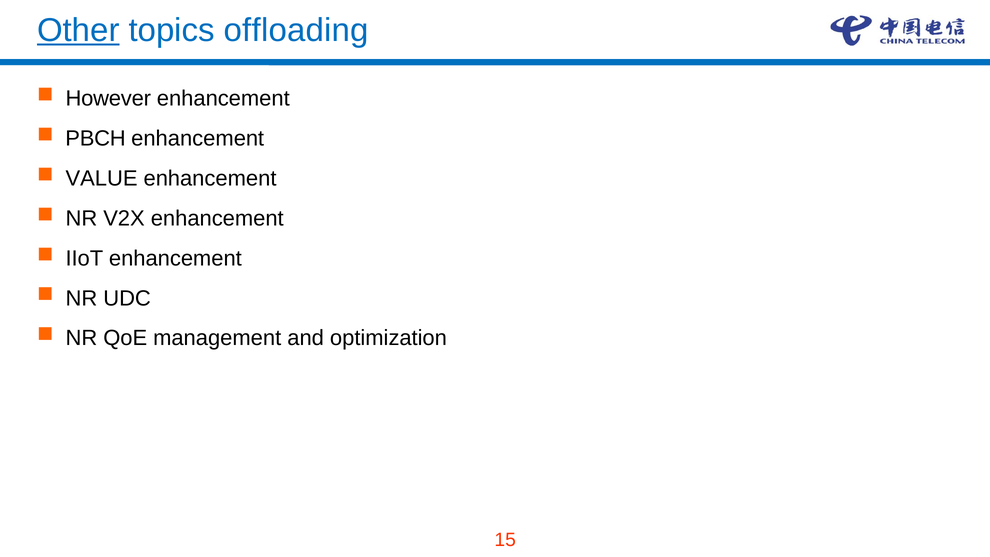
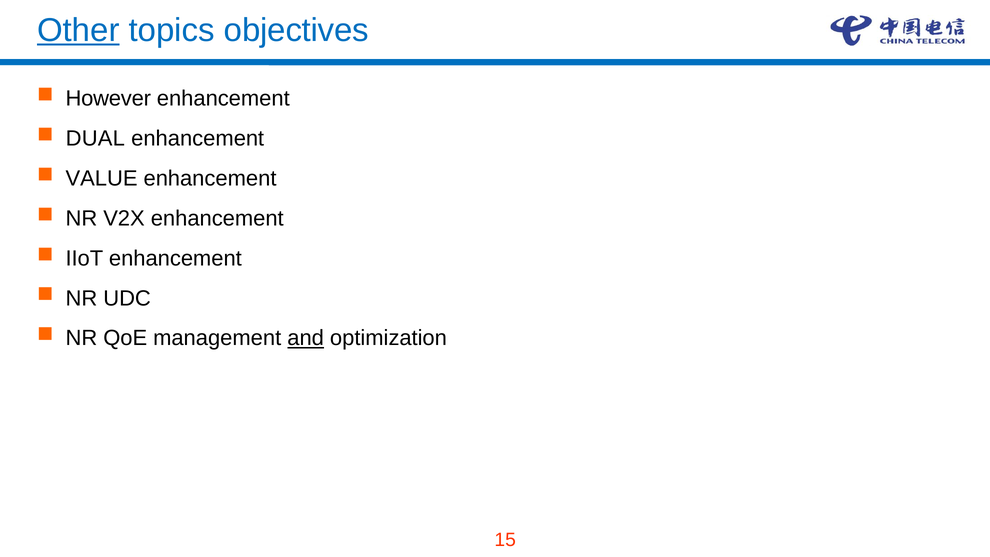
offloading: offloading -> objectives (296, 30)
PBCH: PBCH -> DUAL (95, 139)
and underline: none -> present (306, 338)
